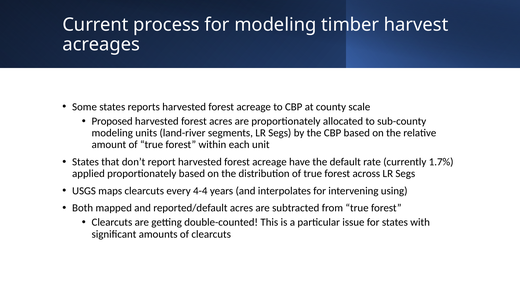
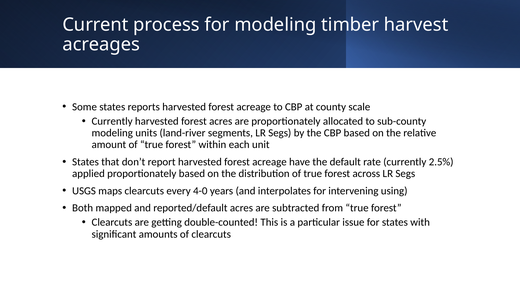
Proposed: Proposed -> Currently (112, 121)
1.7%: 1.7% -> 2.5% (441, 162)
4-4: 4-4 -> 4-0 (200, 190)
